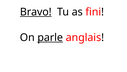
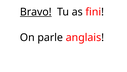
parle underline: present -> none (50, 37)
